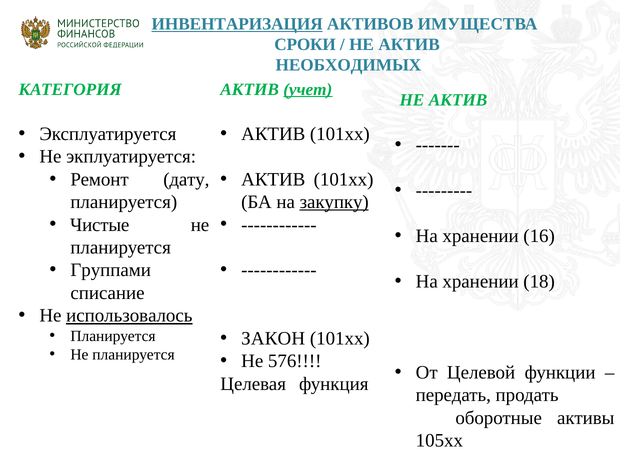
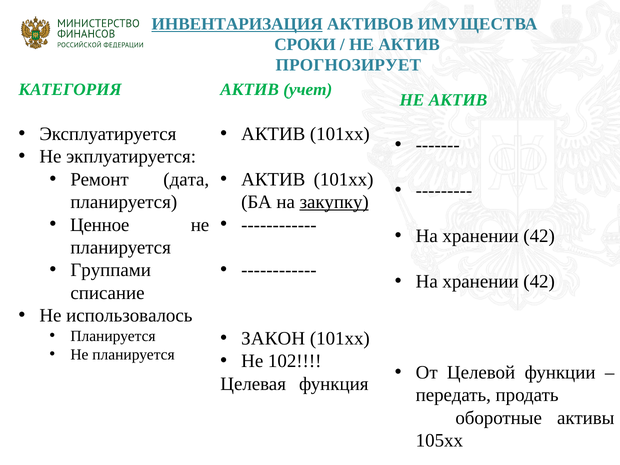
НЕОБХОДИМЫХ: НЕОБХОДИМЫХ -> ПРОГНОЗИРУЕТ (348, 65)
учет underline: present -> none (308, 89)
дату: дату -> дата (186, 179)
Чистые: Чистые -> Ценное (100, 225)
16: 16 -> 42 (539, 236)
18: 18 -> 42 (539, 282)
использовалось underline: present -> none (129, 316)
576: 576 -> 102 (295, 361)
